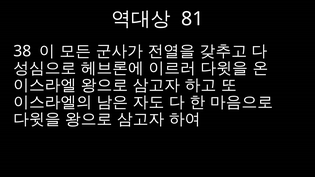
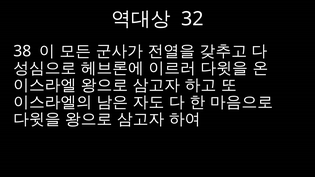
81: 81 -> 32 (192, 19)
